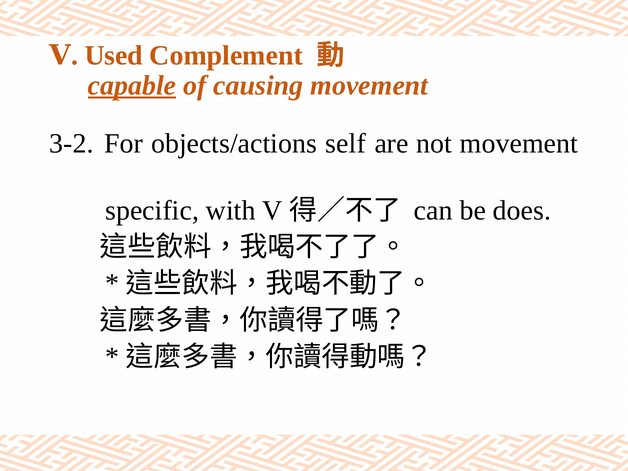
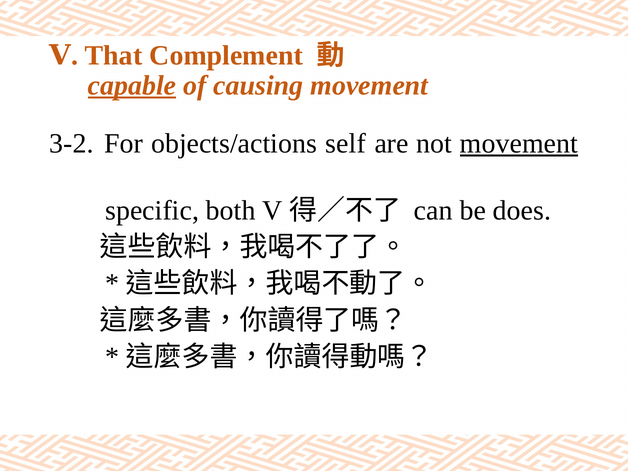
Used: Used -> That (113, 55)
movement underline: none -> present (519, 143)
with: with -> both (231, 210)
